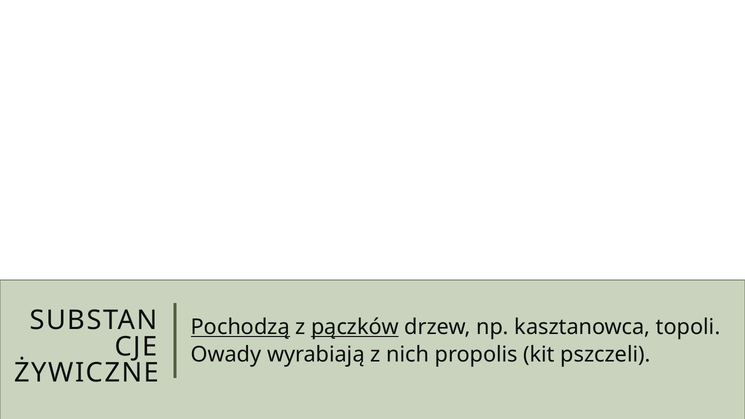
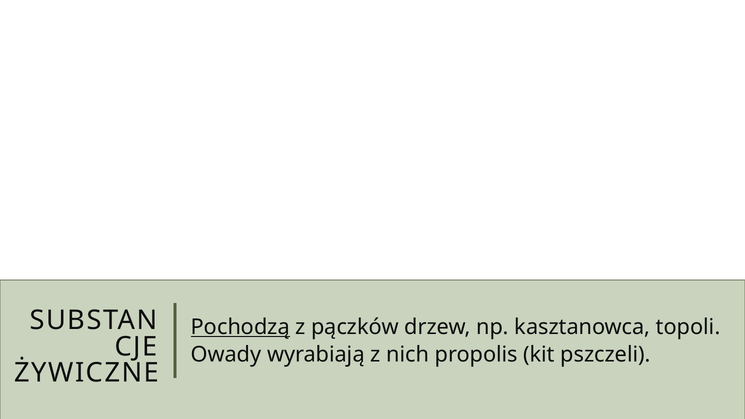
pączków underline: present -> none (355, 327)
